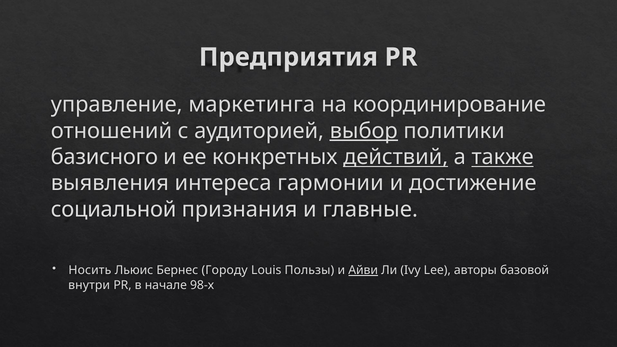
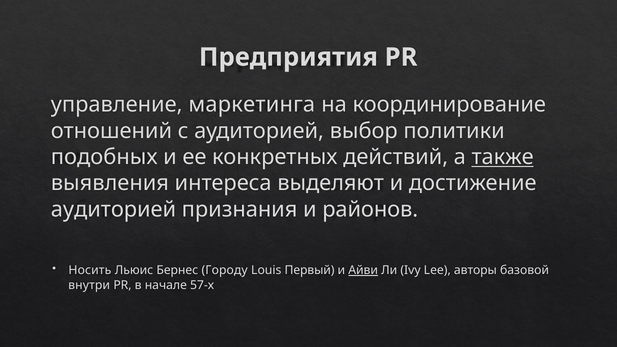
выбор underline: present -> none (364, 131)
базисного: базисного -> подобных (104, 157)
действий underline: present -> none (396, 157)
гармонии: гармонии -> выделяют (331, 183)
социальной: социальной -> аудиторией (114, 209)
главные: главные -> районов (370, 209)
Пользы: Пользы -> Первый (310, 270)
98-х: 98-х -> 57-х (202, 285)
